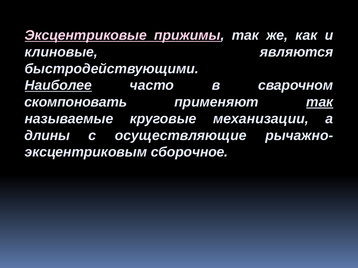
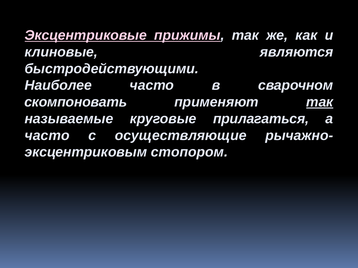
Наиболее underline: present -> none (58, 86)
механизации: механизации -> прилагаться (261, 119)
длины: длины -> часто (47, 136)
сборочное: сборочное -> стопором (189, 152)
